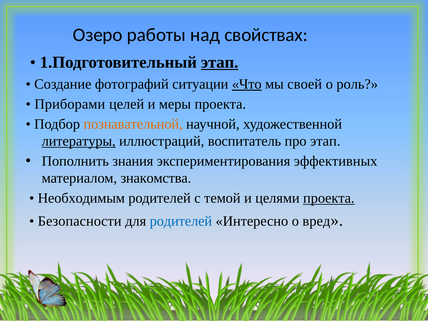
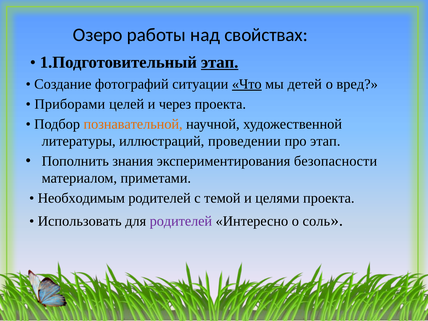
своей: своей -> детей (305, 84)
роль: роль -> вред (357, 84)
меры: меры -> через (175, 104)
литературы underline: present -> none (79, 141)
воспитатель: воспитатель -> проведении (244, 141)
эффективных: эффективных -> безопасности (336, 161)
знакомства: знакомства -> приметами (156, 178)
проекта underline: present -> none (329, 198)
Безопасности: Безопасности -> Использовать (80, 221)
родителей colour: blue -> purple (181, 221)
вред: вред -> соль (316, 221)
